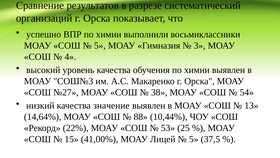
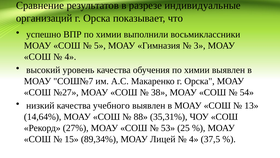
систематический: систематический -> индивидуальные (203, 5)
СОШ№3: СОШ№3 -> СОШ№7 (73, 81)
значение: значение -> учебного (111, 105)
10,44%: 10,44% -> 35,31% (169, 116)
22%: 22% -> 27% (76, 128)
41,00%: 41,00% -> 89,34% (100, 139)
5: 5 -> 4 (194, 139)
